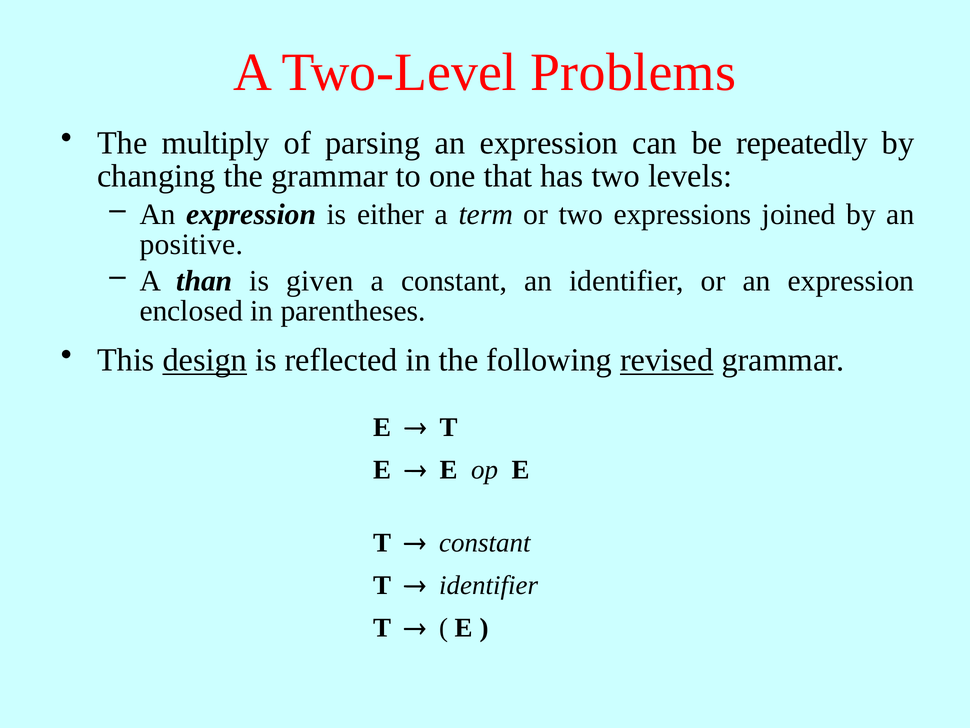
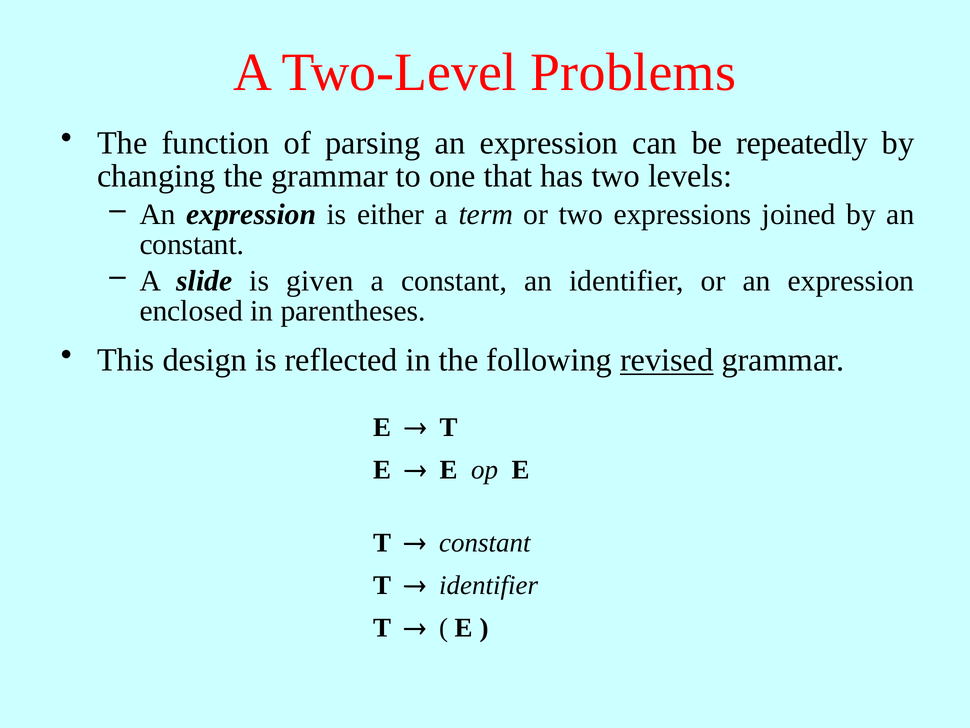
multiply: multiply -> function (216, 143)
positive: positive -> constant (192, 244)
than: than -> slide (204, 281)
design underline: present -> none (205, 360)
